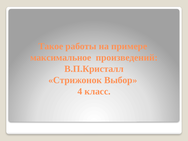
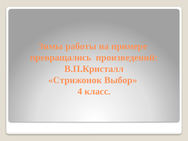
Такое: Такое -> Зимы (51, 46)
максимальное: максимальное -> превращались (61, 58)
